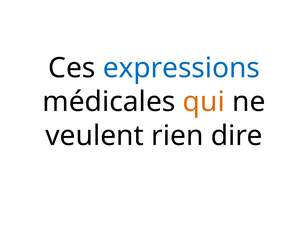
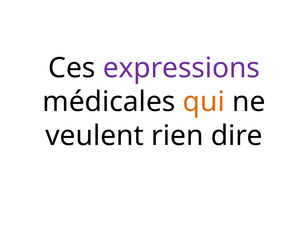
expressions colour: blue -> purple (181, 68)
